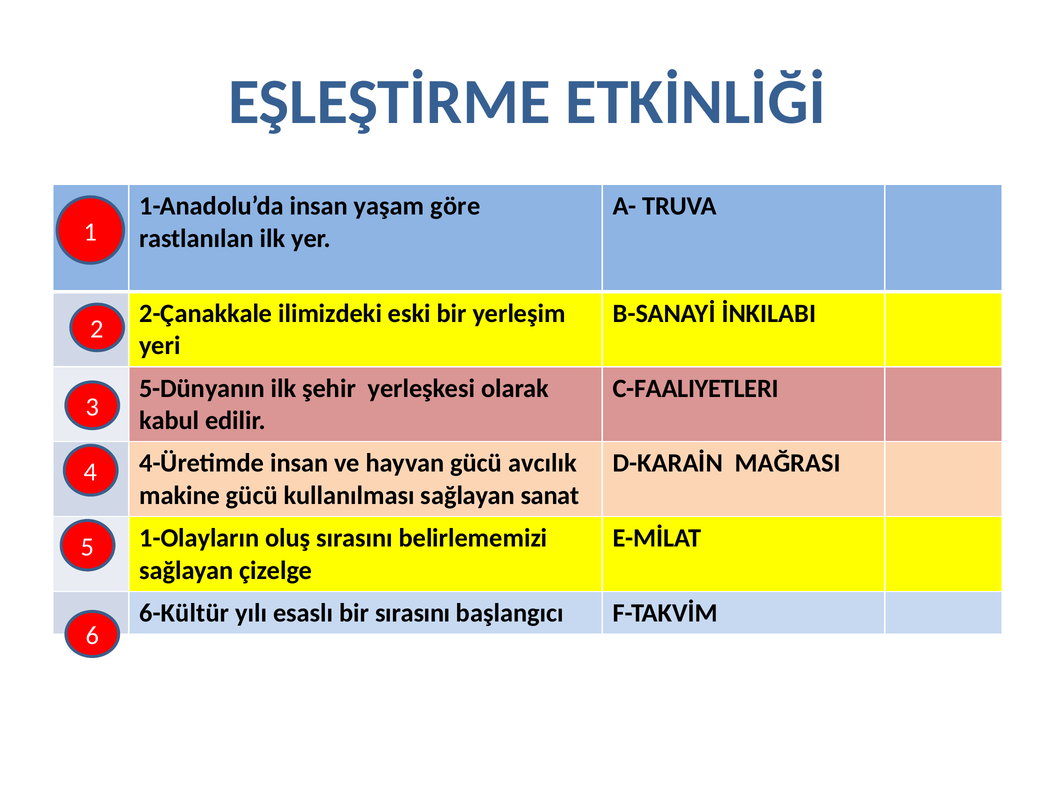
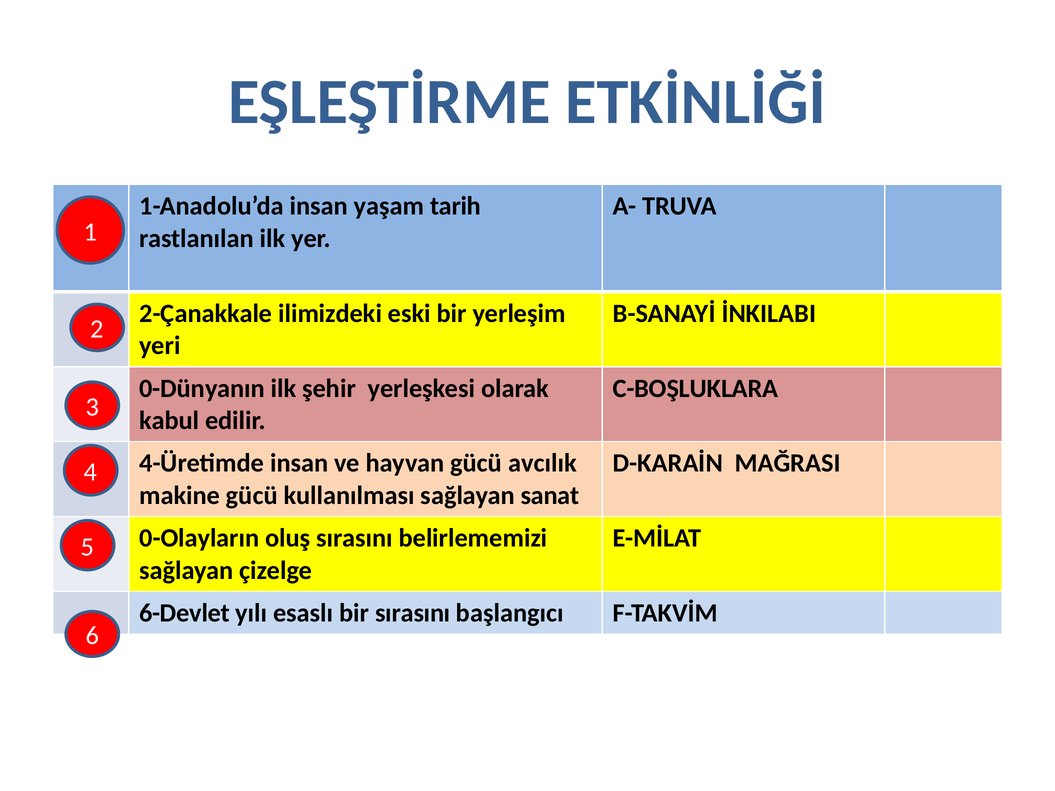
göre: göre -> tarih (456, 206)
5-Dünyanın: 5-Dünyanın -> 0-Dünyanın (202, 388)
C-FAALIYETLERI: C-FAALIYETLERI -> C-BOŞLUKLARA (696, 388)
1-Olayların: 1-Olayların -> 0-Olayların (199, 538)
6-Kültür: 6-Kültür -> 6-Devlet (184, 613)
